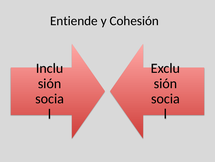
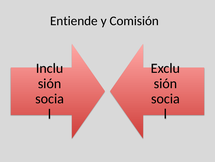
Cohesión: Cohesión -> Comisión (134, 21)
